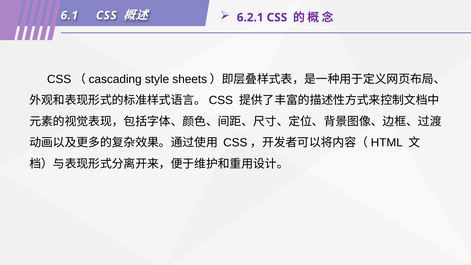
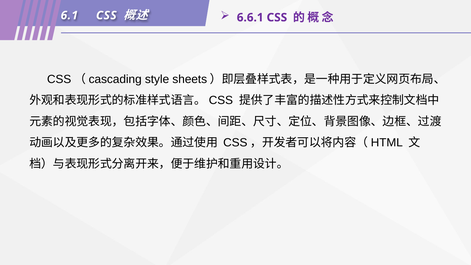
6.2.1: 6.2.1 -> 6.6.1 (250, 17)
